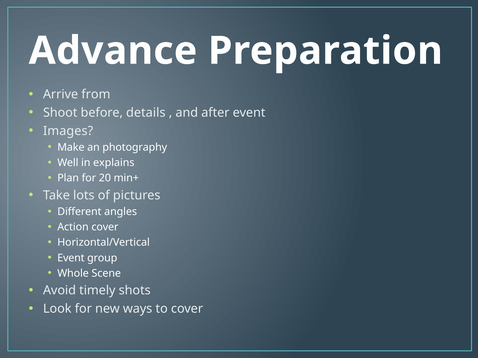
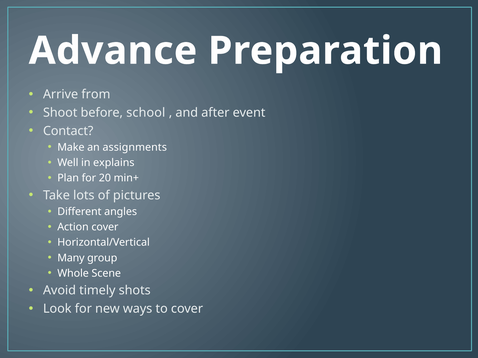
details: details -> school (146, 113)
Images: Images -> Contact (68, 131)
photography: photography -> assignments (135, 148)
Event: Event -> Many (71, 258)
